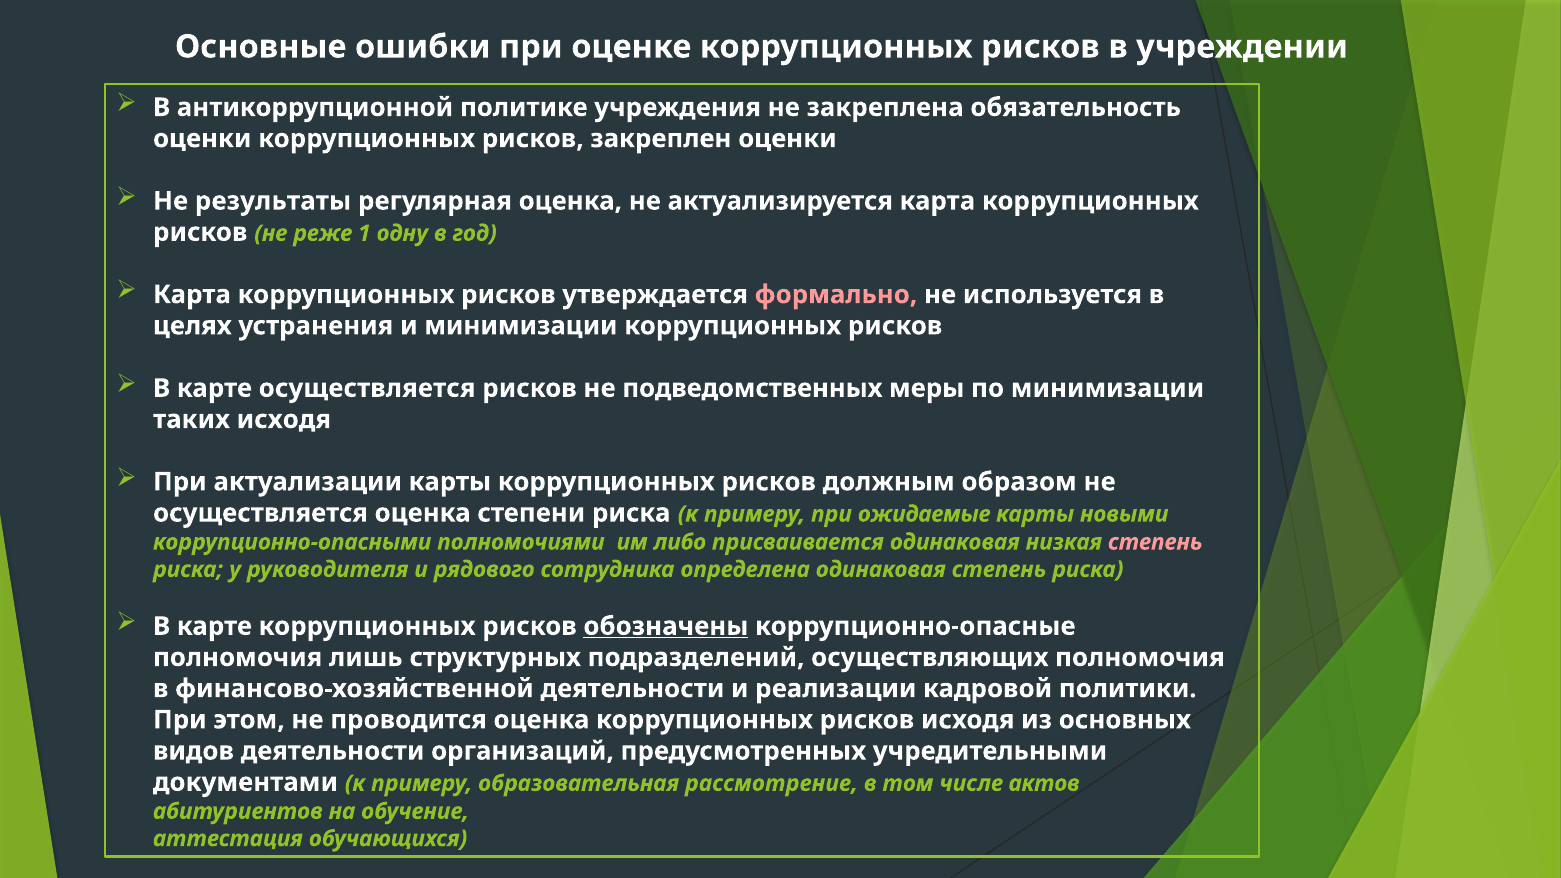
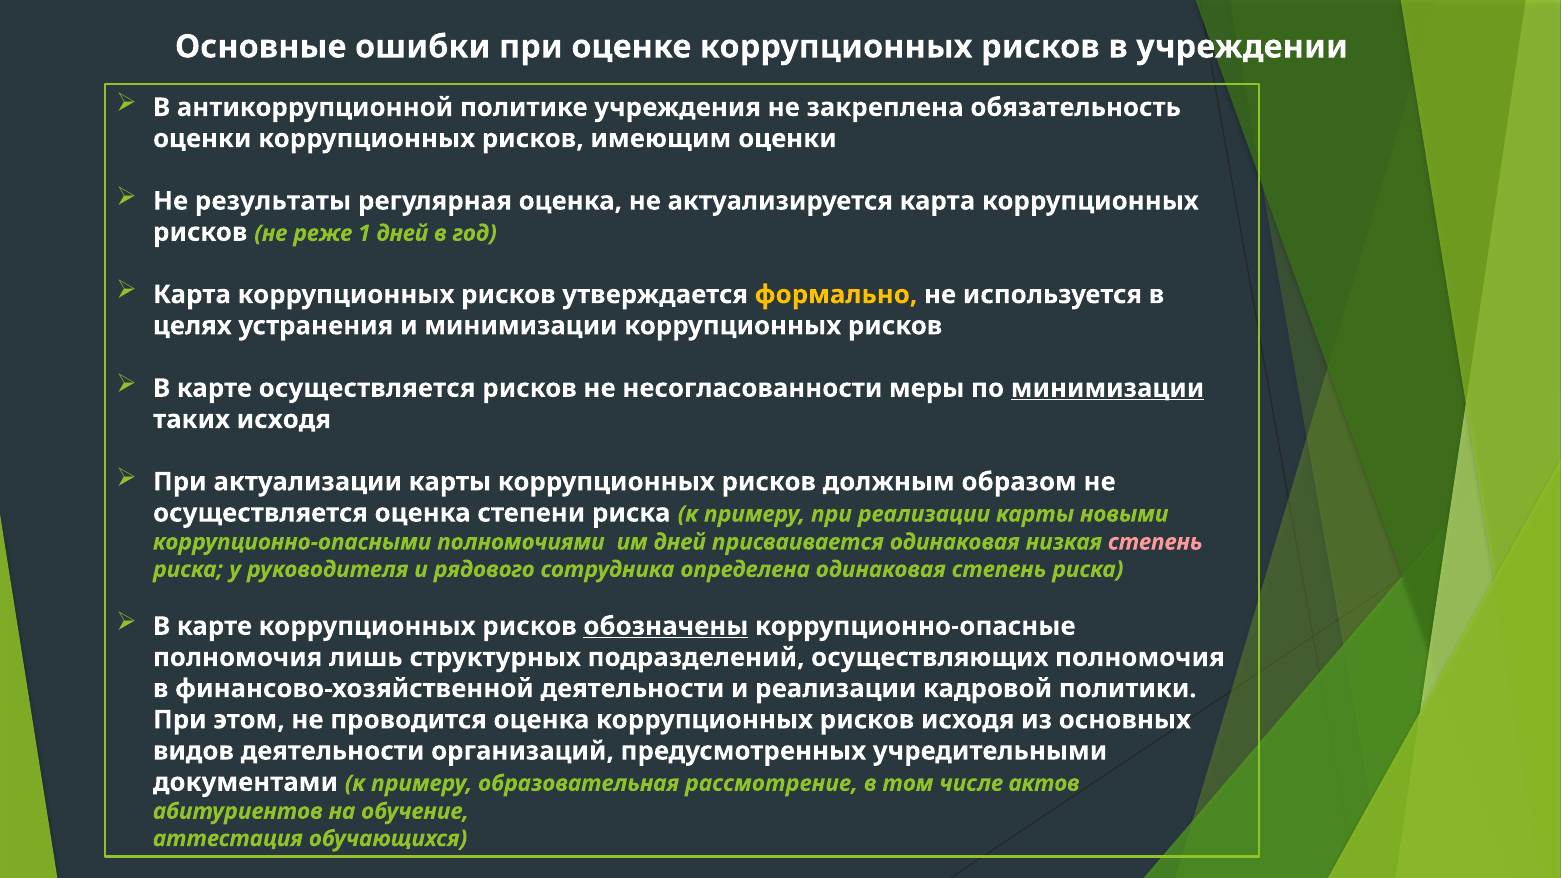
закреплен: закреплен -> имеющим (661, 139)
1 одну: одну -> дней (402, 233)
формально colour: pink -> yellow (836, 295)
подведомственных: подведомственных -> несогласованности (752, 388)
минимизации underline: none -> present (1108, 388)
при ожидаемые: ожидаемые -> реализации (924, 514)
им либо: либо -> дней (680, 542)
